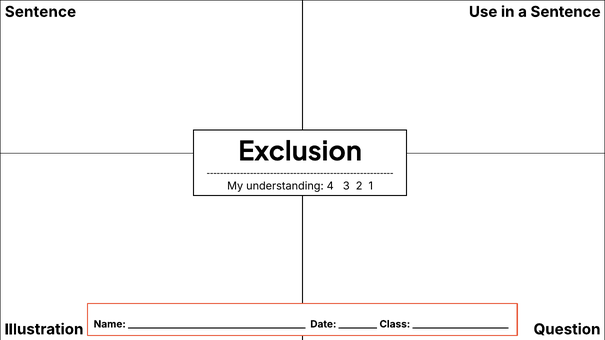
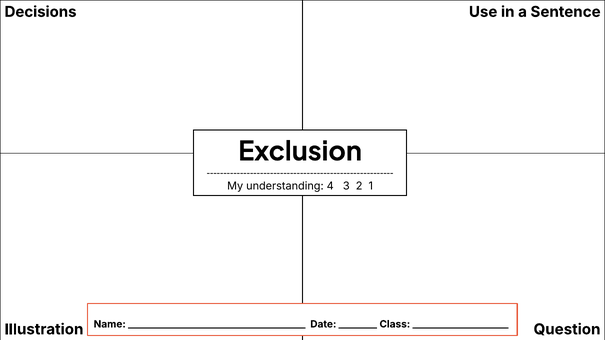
Sentence: Sentence -> Decisions (41, 12)
